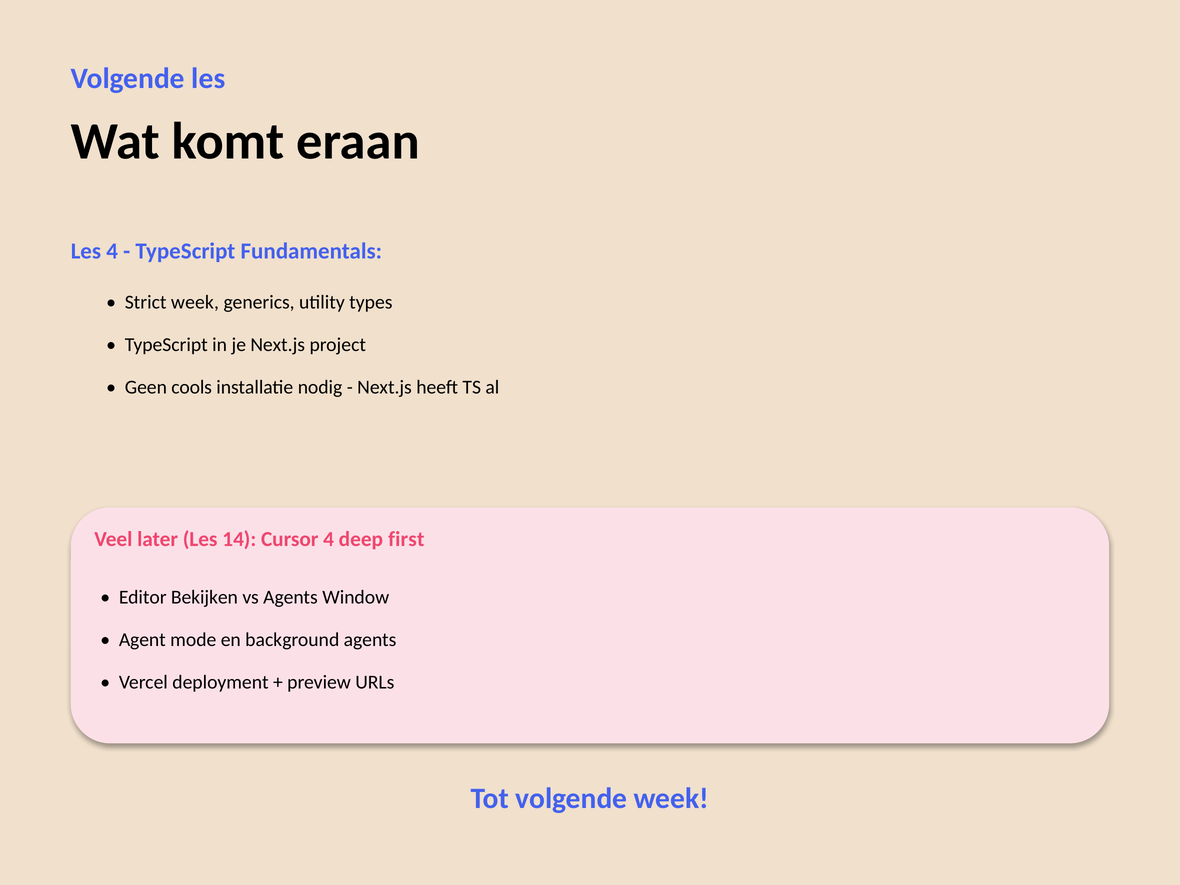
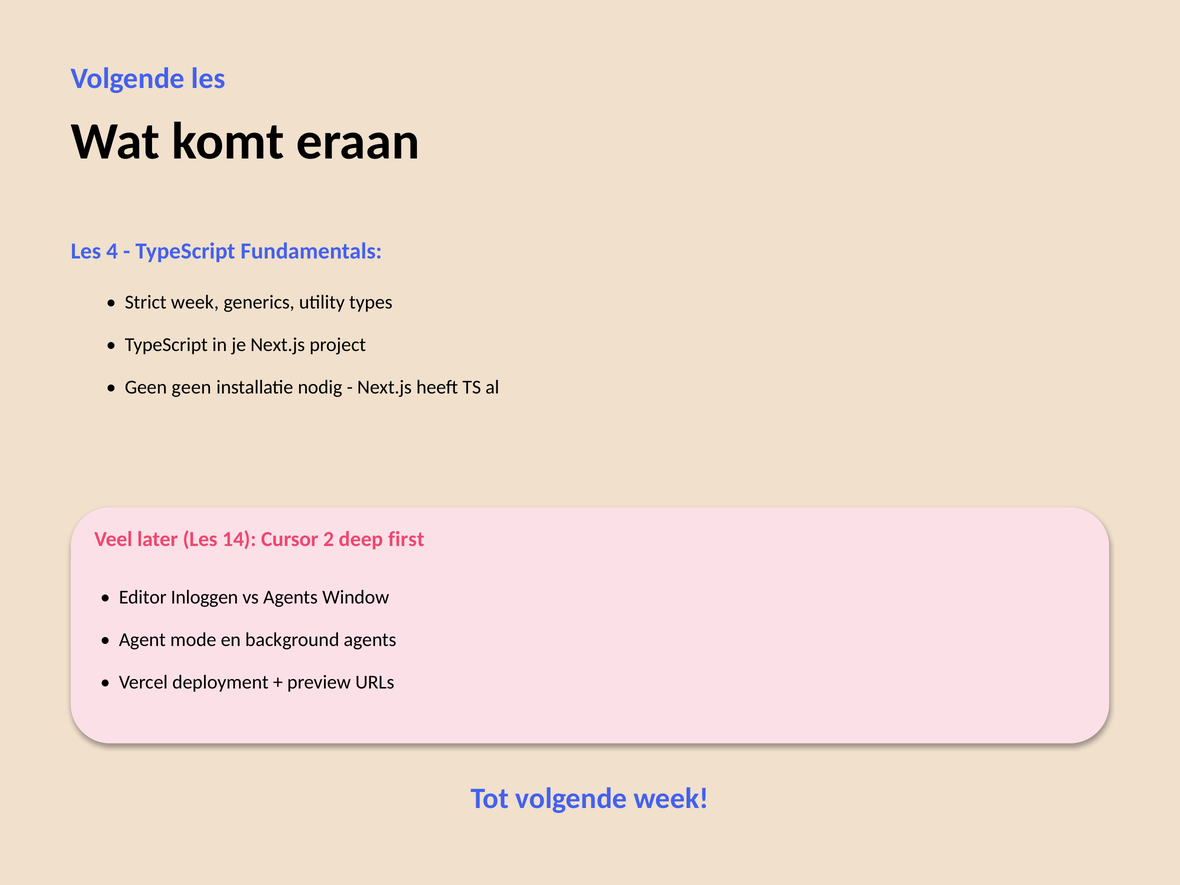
Geen cools: cools -> geen (191, 387)
Cursor 4: 4 -> 2 (329, 539)
Bekijken: Bekijken -> Inloggen (205, 597)
